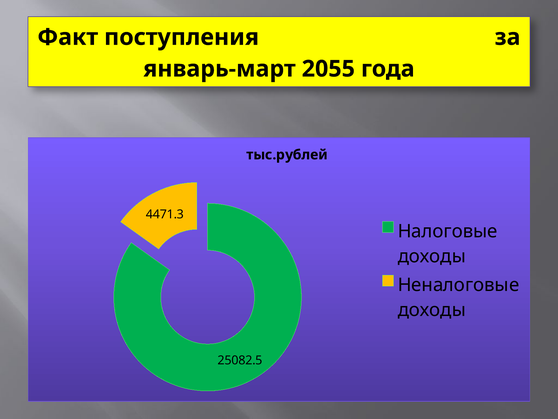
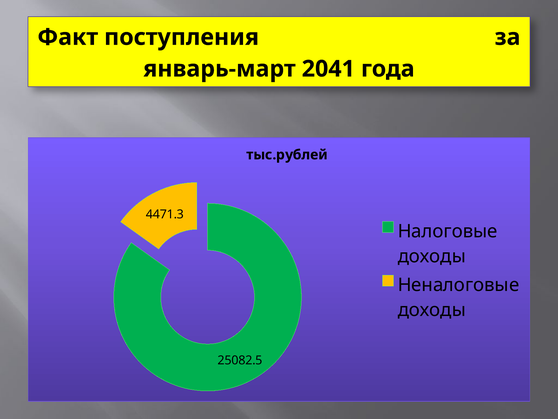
2055: 2055 -> 2041 (328, 69)
